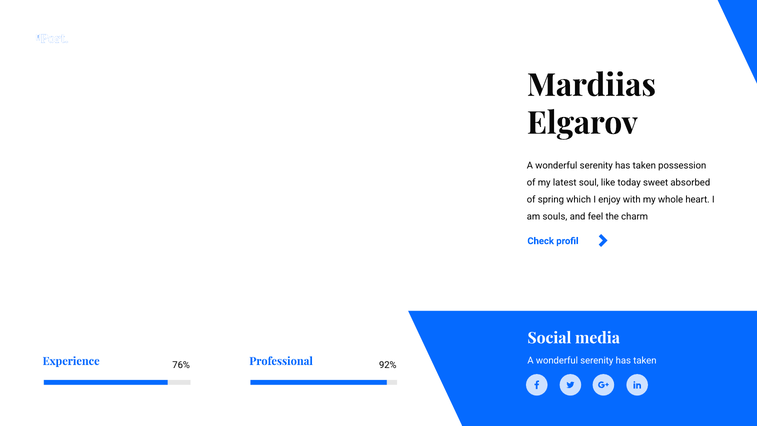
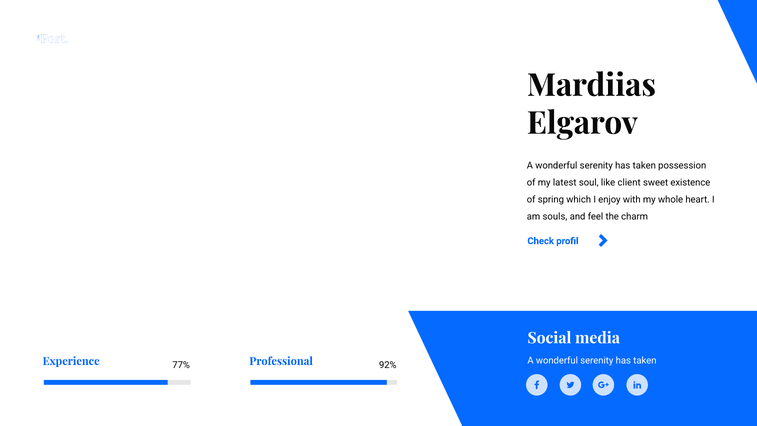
today: today -> client (629, 183)
absorbed: absorbed -> existence (690, 183)
76%: 76% -> 77% (181, 365)
